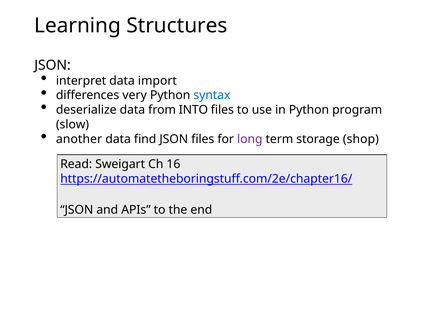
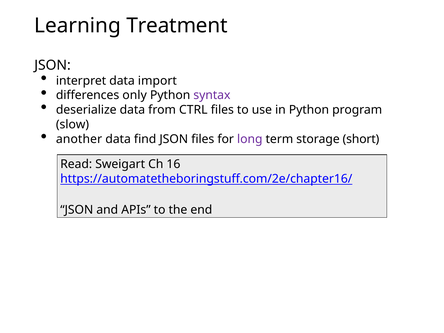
Structures: Structures -> Treatment (177, 26)
very: very -> only (135, 95)
syntax colour: blue -> purple (212, 95)
INTO: INTO -> CTRL (193, 110)
shop: shop -> short (361, 139)
